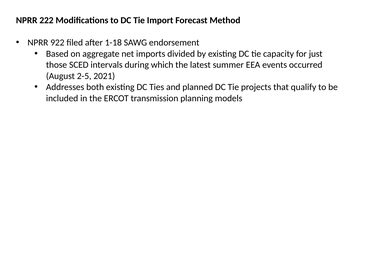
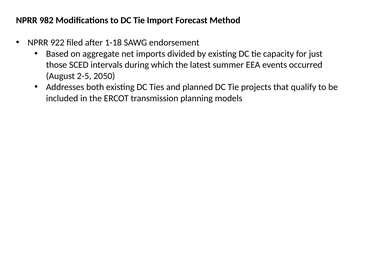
222: 222 -> 982 (46, 20)
2021: 2021 -> 2050 (104, 76)
